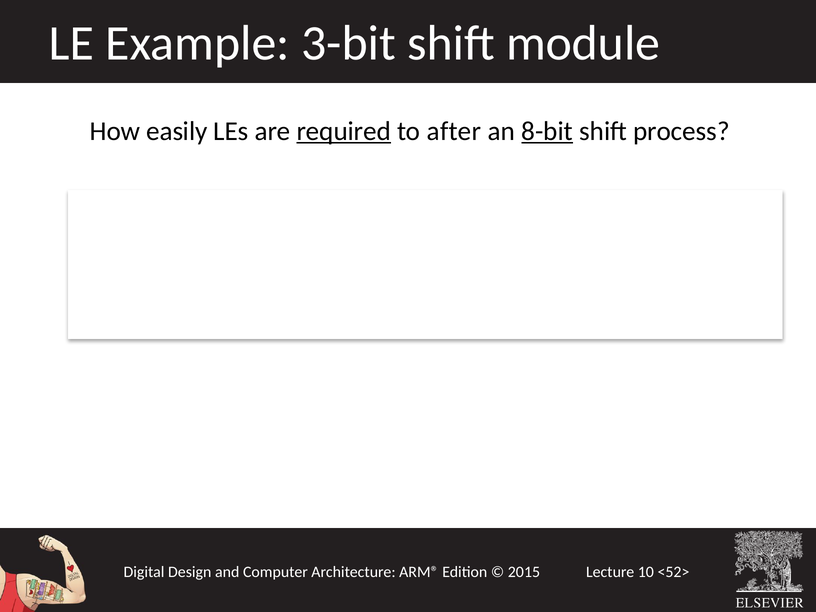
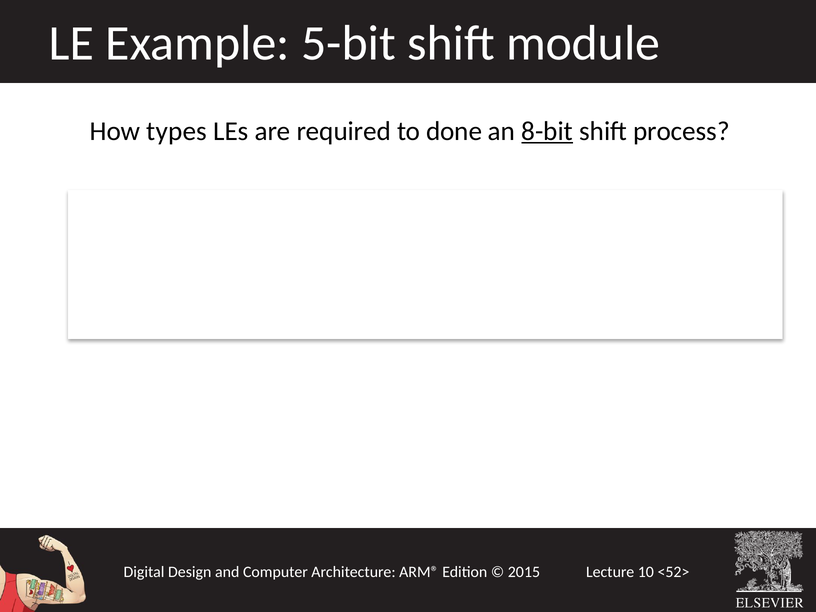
3-bit: 3-bit -> 5-bit (348, 44)
easily: easily -> types (177, 131)
required underline: present -> none (344, 131)
after: after -> done (454, 131)
